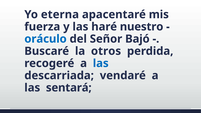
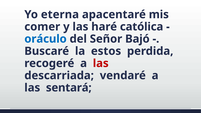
fuerza: fuerza -> comer (42, 27)
nuestro: nuestro -> católica (142, 27)
otros: otros -> estos (106, 51)
las colour: blue -> red (101, 63)
